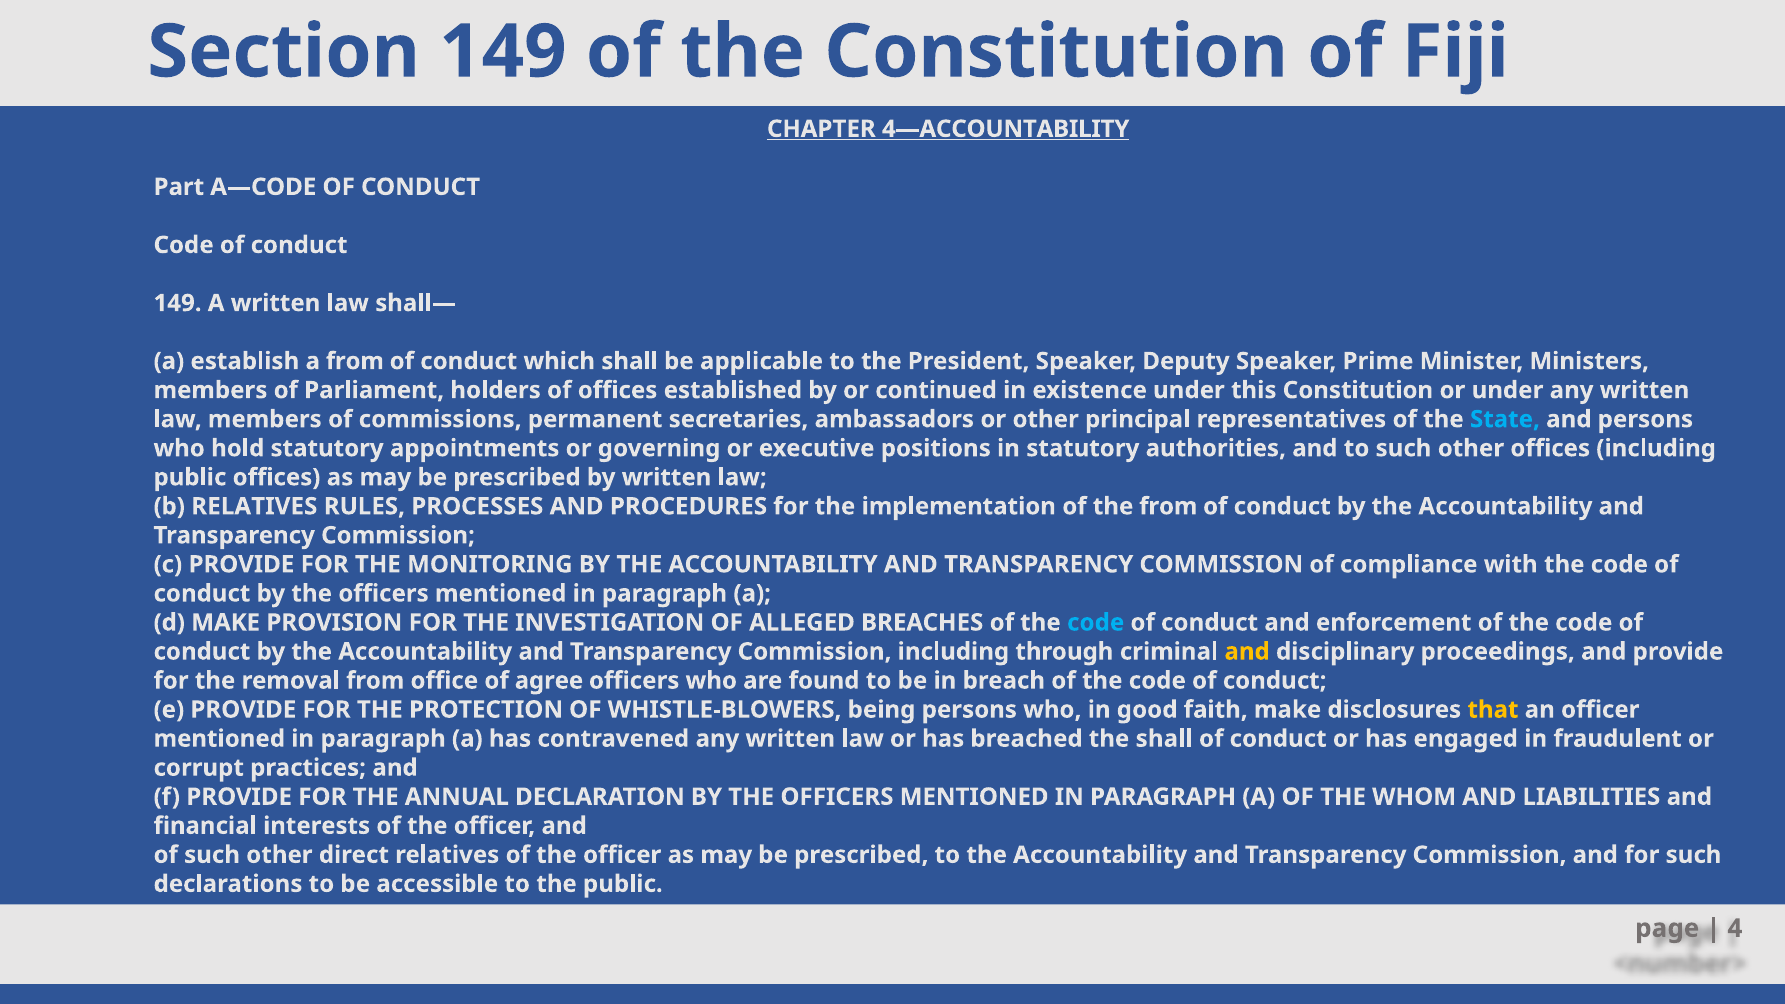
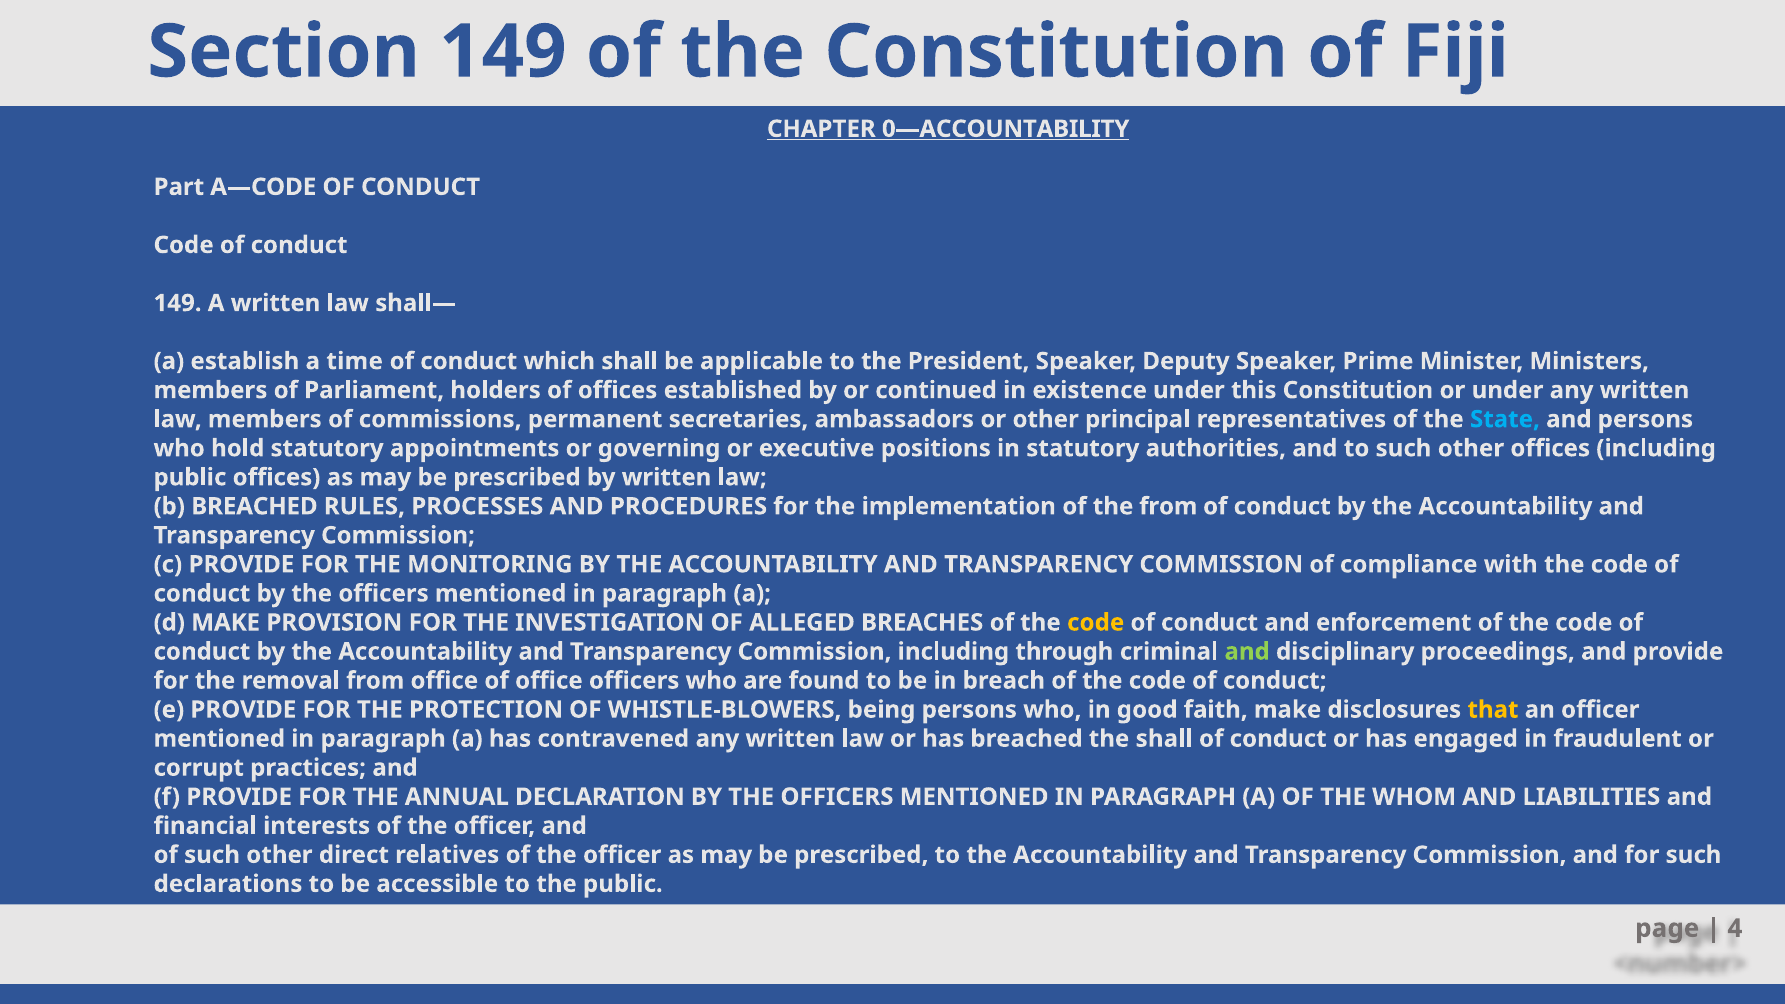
4—ACCOUNTABILITY: 4—ACCOUNTABILITY -> 0—ACCOUNTABILITY (1006, 129)
a from: from -> time (355, 361)
b RELATIVES: RELATIVES -> BREACHED (254, 506)
code colour: light blue -> yellow (1096, 623)
and colour: yellow -> light green (1247, 652)
of agree: agree -> office (549, 681)
